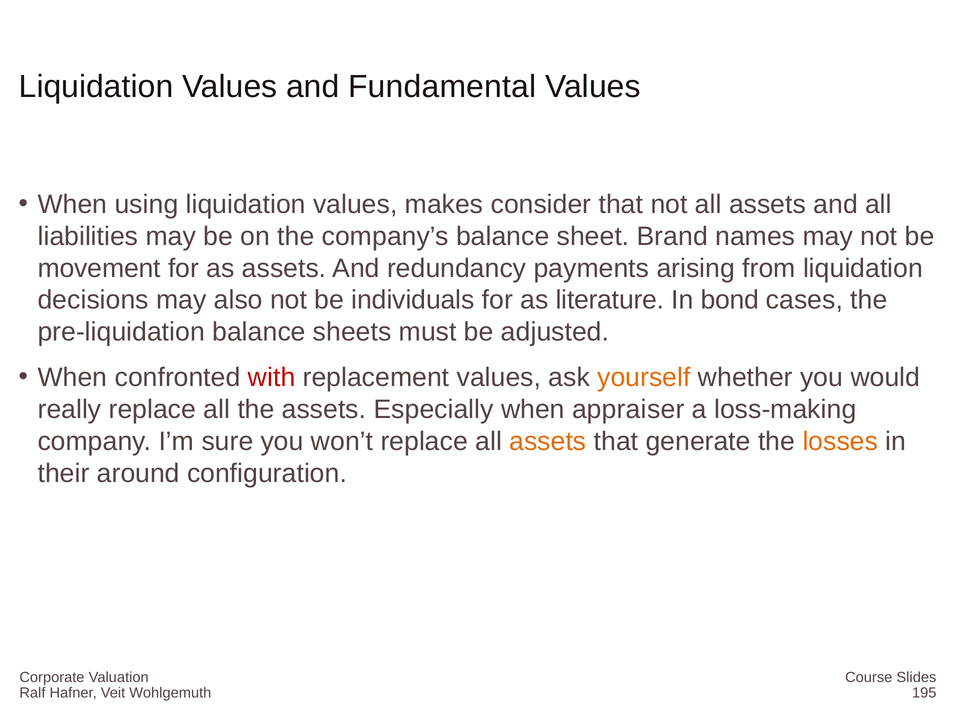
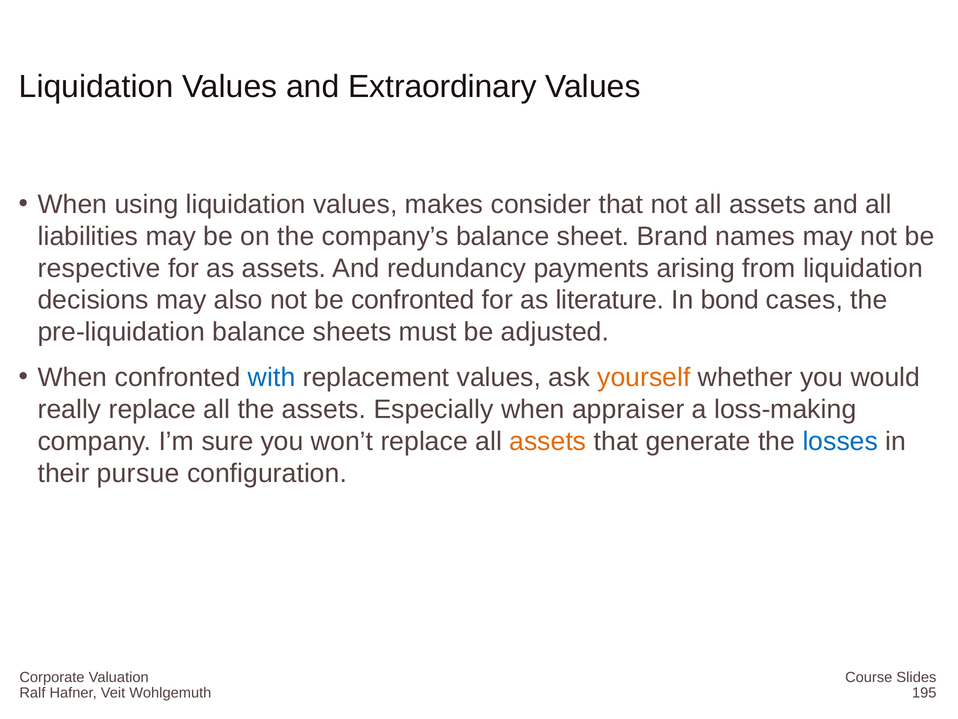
Fundamental: Fundamental -> Extraordinary (442, 86)
movement: movement -> respective (99, 268)
be individuals: individuals -> confronted (413, 300)
with colour: red -> blue (272, 377)
losses colour: orange -> blue (840, 441)
around: around -> pursue (138, 473)
